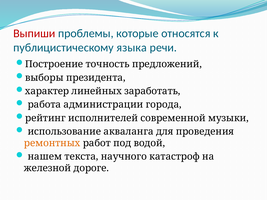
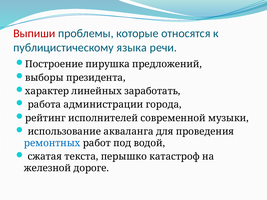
точность: точность -> пирушка (108, 64)
ремонтных colour: orange -> blue (52, 143)
нашем: нашем -> сжатая (45, 157)
научного: научного -> перышко (124, 157)
